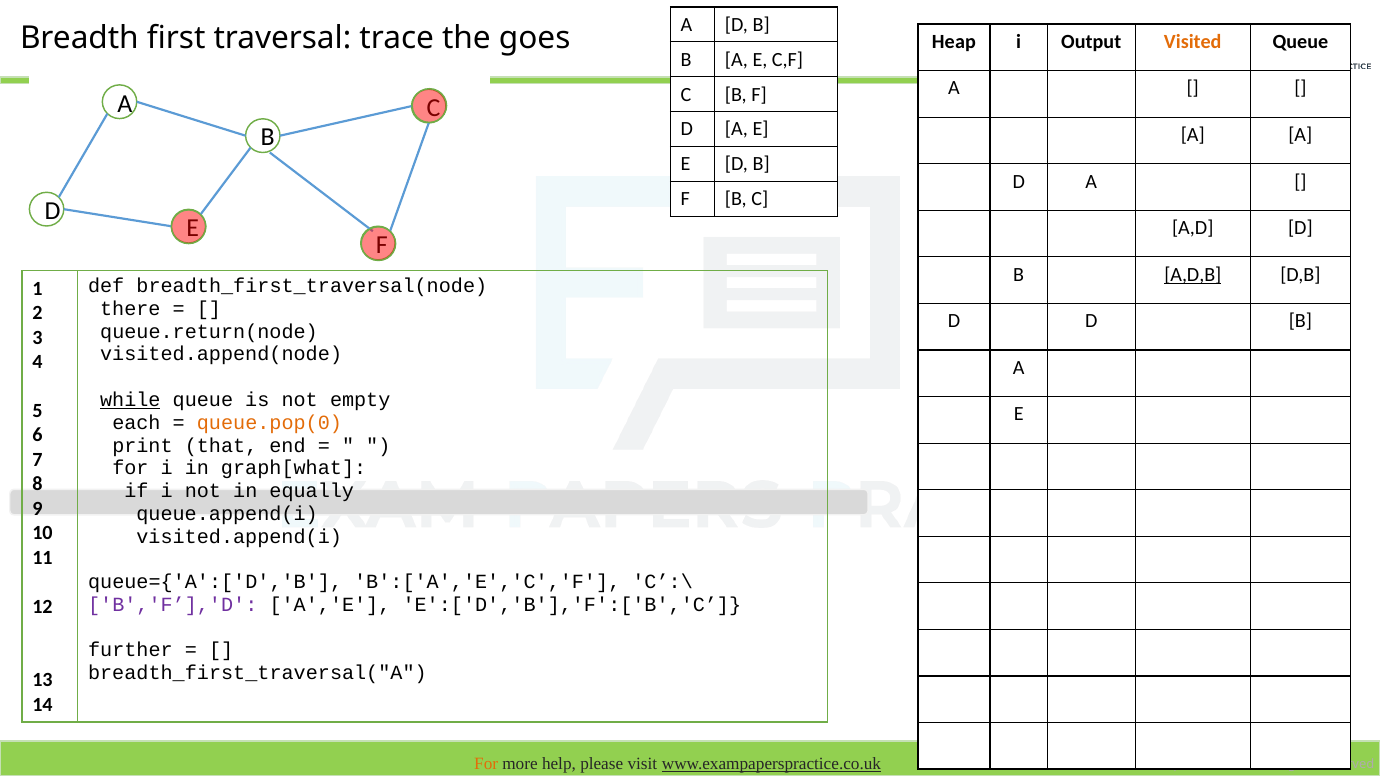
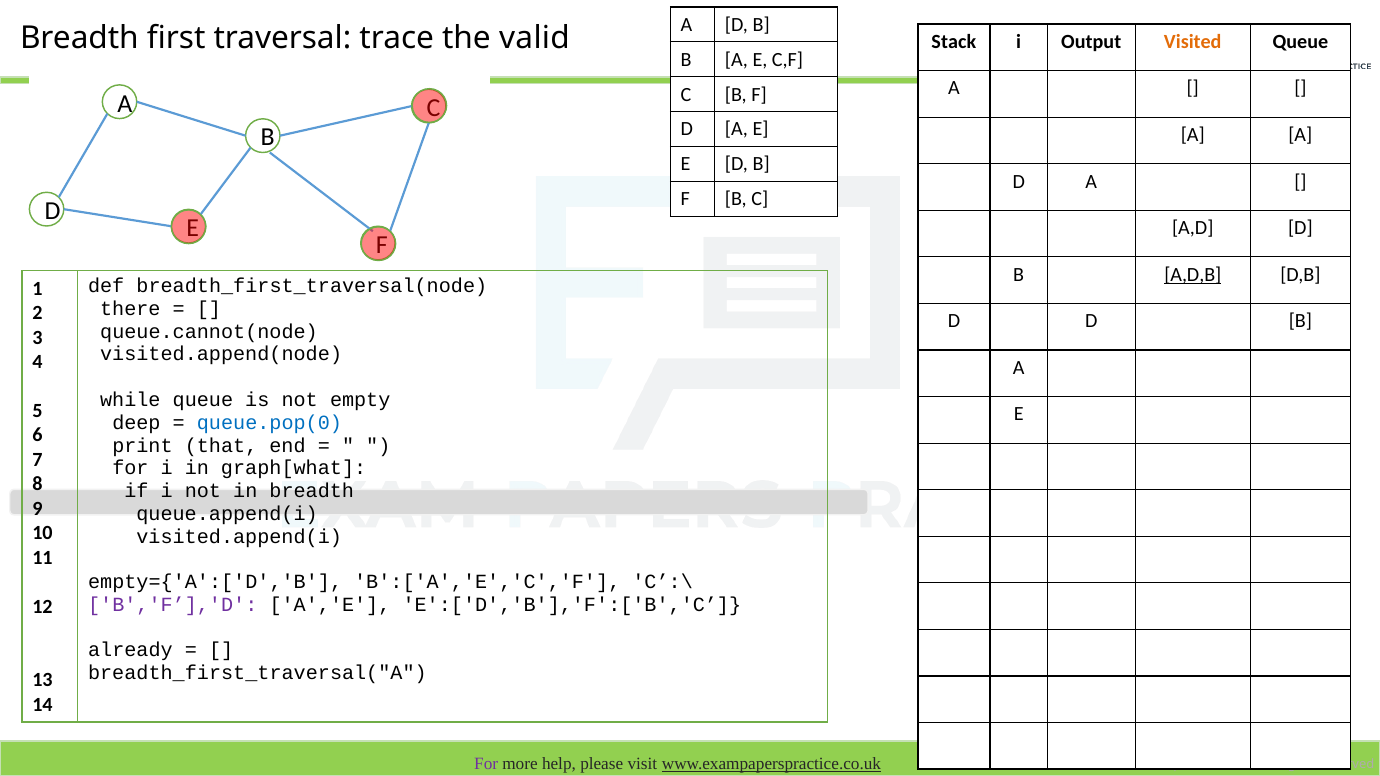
goes: goes -> valid (534, 38)
Heap: Heap -> Stack (954, 42)
queue.return(node: queue.return(node -> queue.cannot(node (209, 332)
while underline: present -> none (130, 400)
each: each -> deep (136, 423)
queue.pop(0 colour: orange -> blue (269, 423)
in equally: equally -> breadth (312, 491)
queue={'A':['D','B: queue={'A':['D','B -> empty={'A':['D','B (215, 582)
further: further -> already (130, 651)
For colour: orange -> purple (486, 764)
